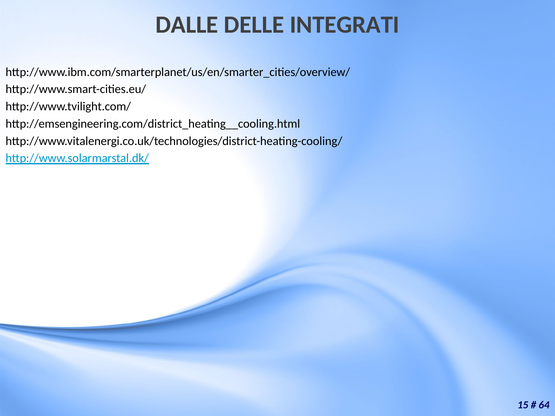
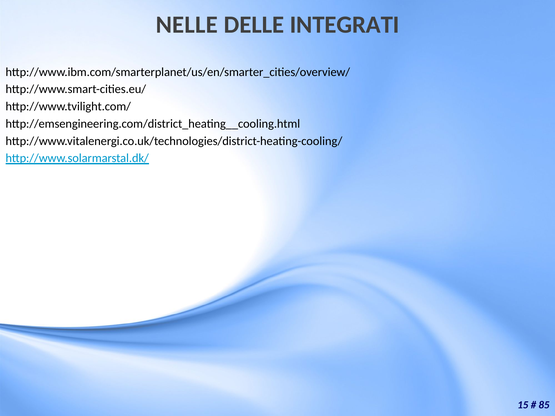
DALLE: DALLE -> NELLE (187, 25)
64: 64 -> 85 (544, 405)
